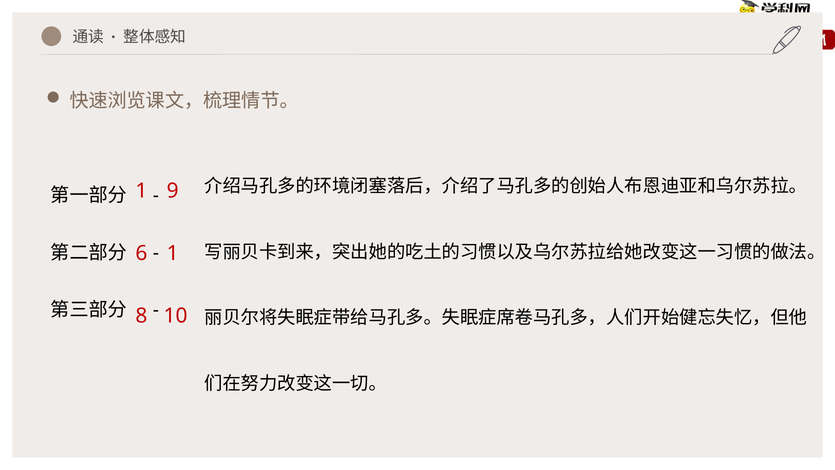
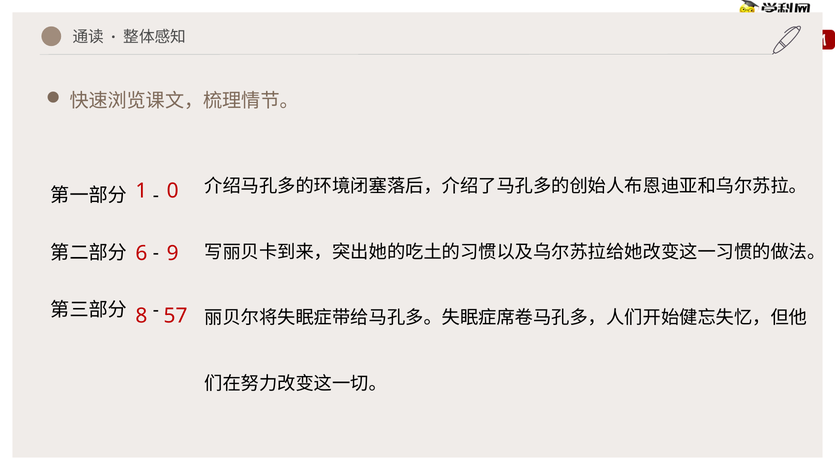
9: 9 -> 0 (173, 191)
1: 1 -> 9 (173, 253)
10: 10 -> 57 (176, 316)
